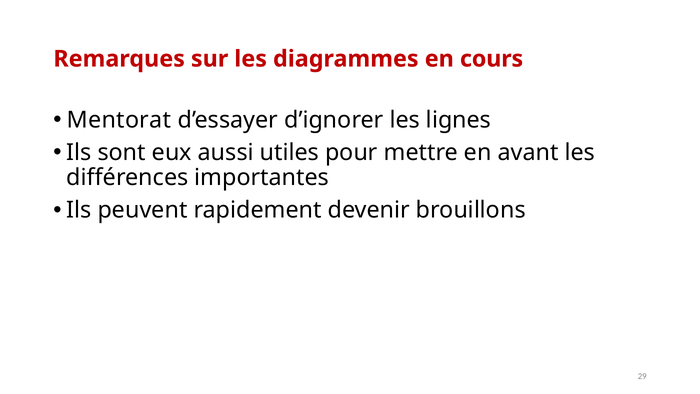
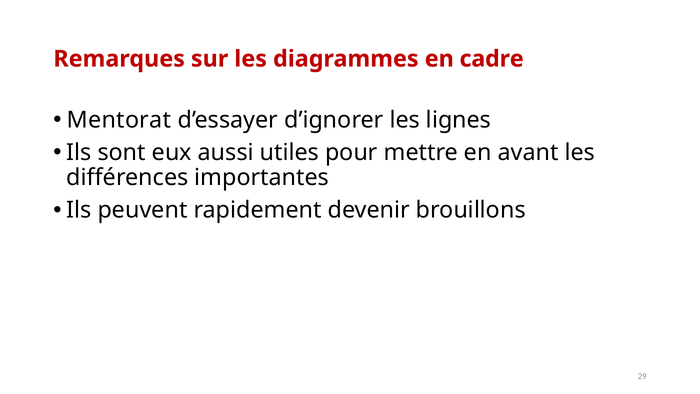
cours: cours -> cadre (492, 59)
